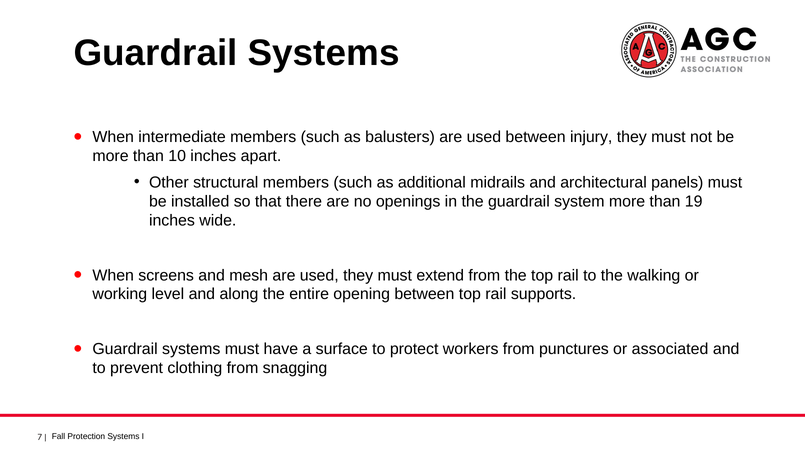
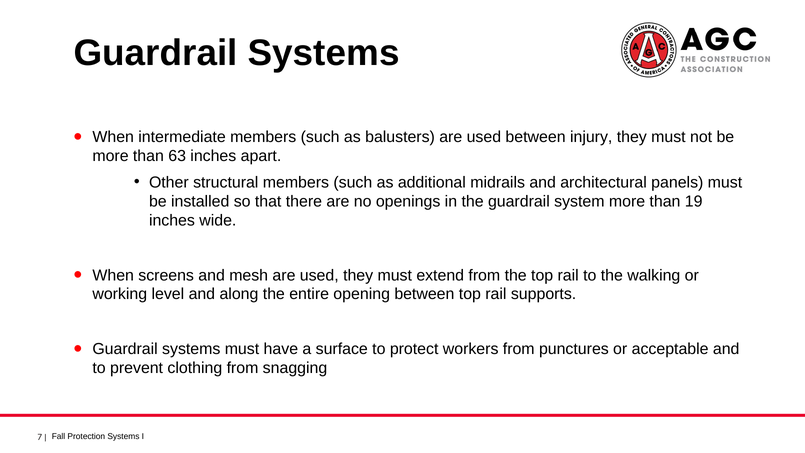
10: 10 -> 63 (177, 156)
associated: associated -> acceptable (670, 349)
